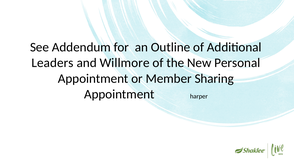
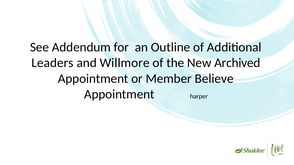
Personal: Personal -> Archived (237, 63)
Sharing: Sharing -> Believe (214, 79)
